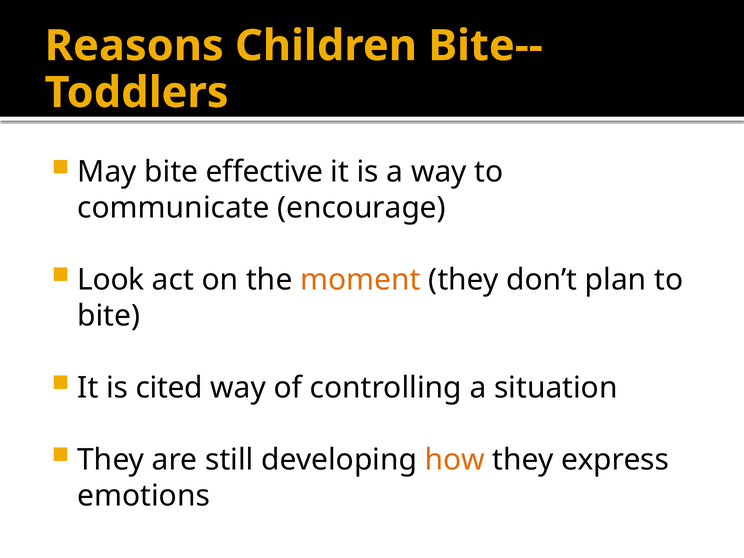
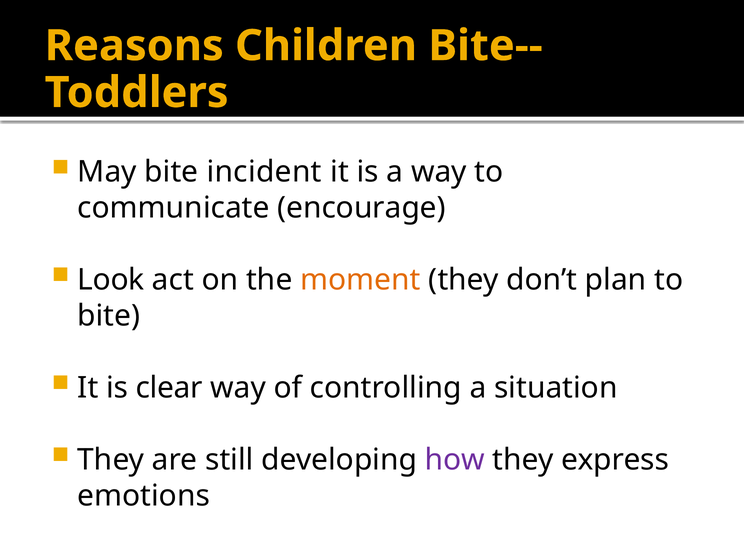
effective: effective -> incident (264, 172)
cited: cited -> clear (169, 388)
how colour: orange -> purple (455, 460)
